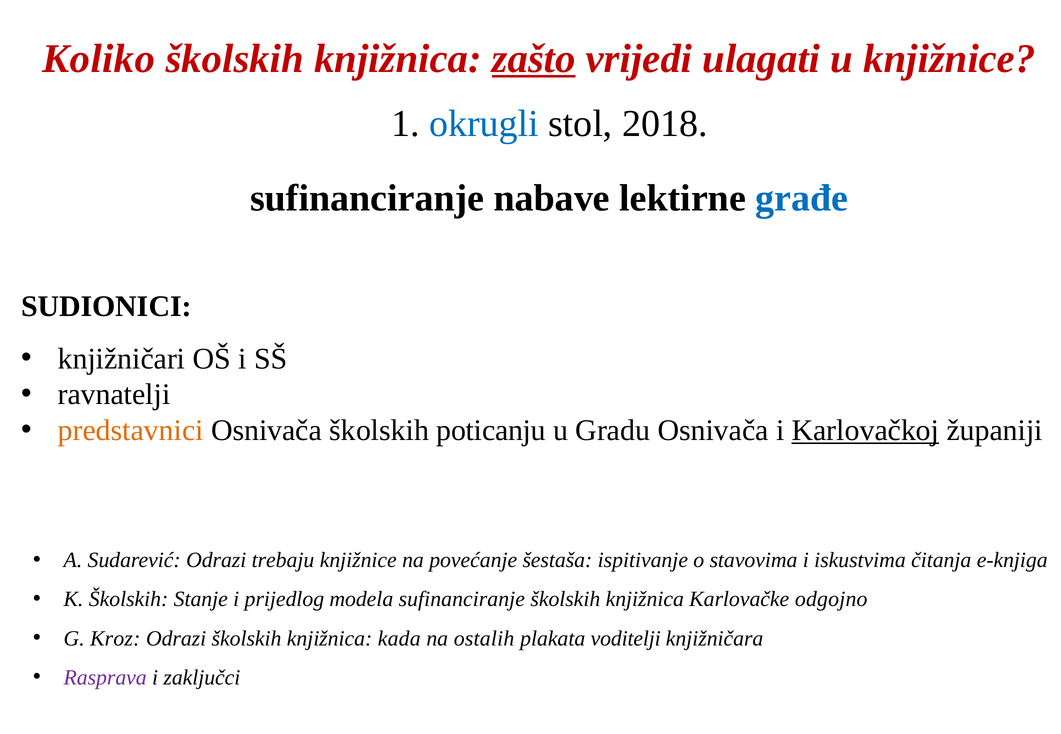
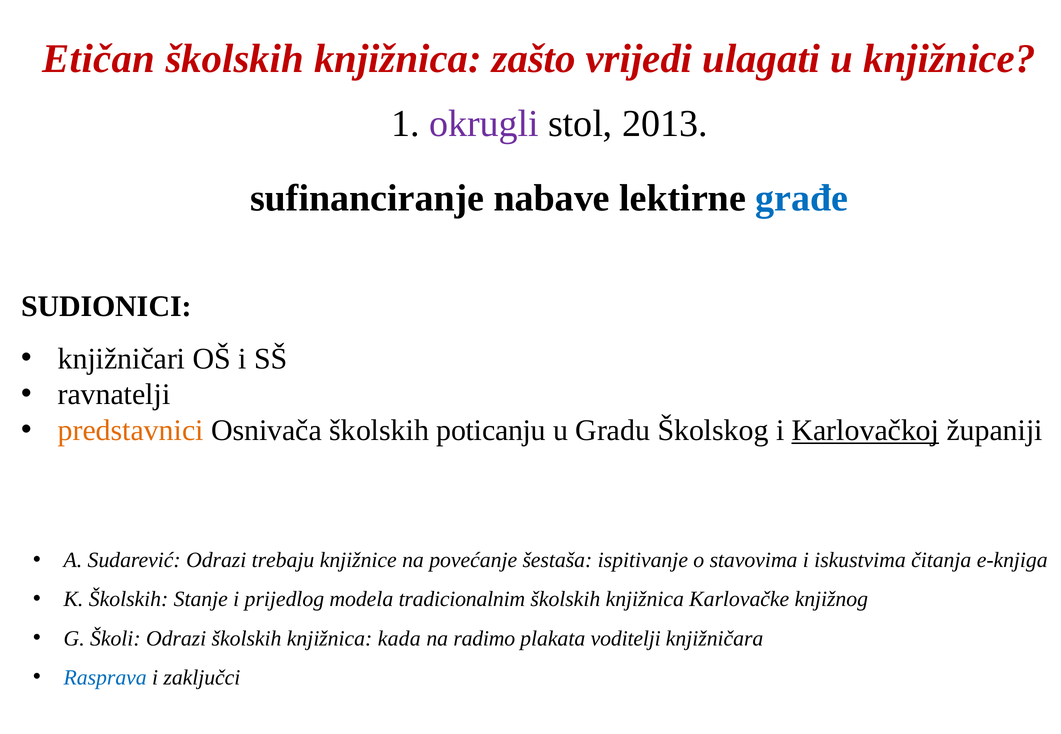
Koliko: Koliko -> Etičan (99, 59)
zašto underline: present -> none (534, 59)
okrugli colour: blue -> purple (484, 124)
2018: 2018 -> 2013 (665, 124)
Gradu Osnivača: Osnivača -> Školskog (713, 431)
modela sufinanciranje: sufinanciranje -> tradicionalnim (462, 600)
odgojno: odgojno -> knjižnog (831, 600)
Kroz: Kroz -> Školi (115, 639)
ostalih: ostalih -> radimo (484, 639)
Rasprava colour: purple -> blue (105, 678)
